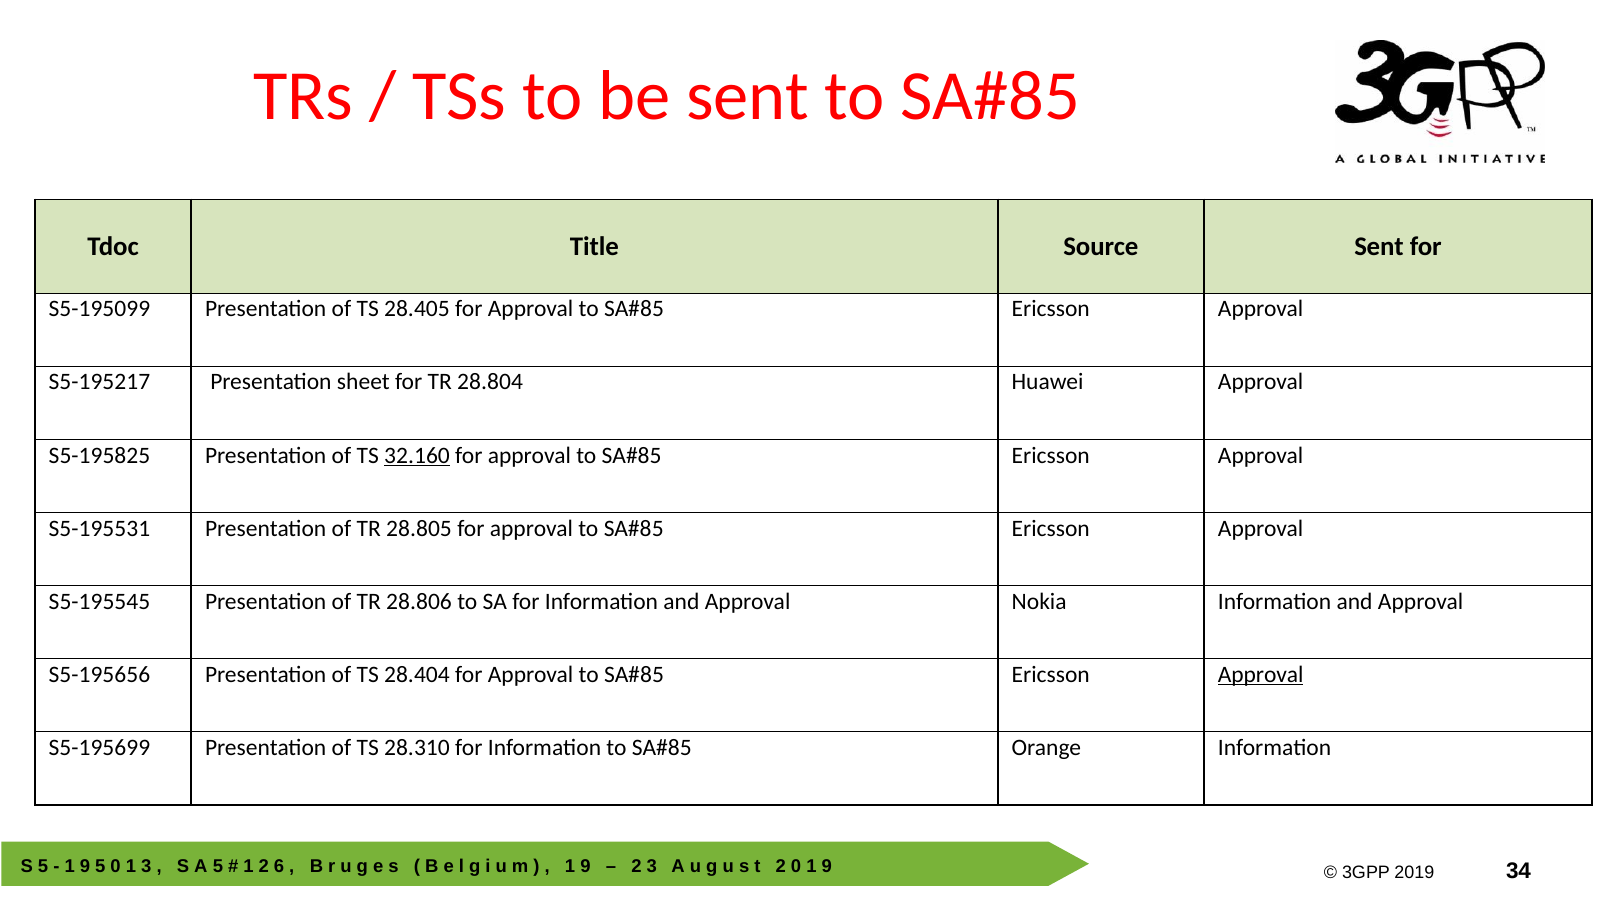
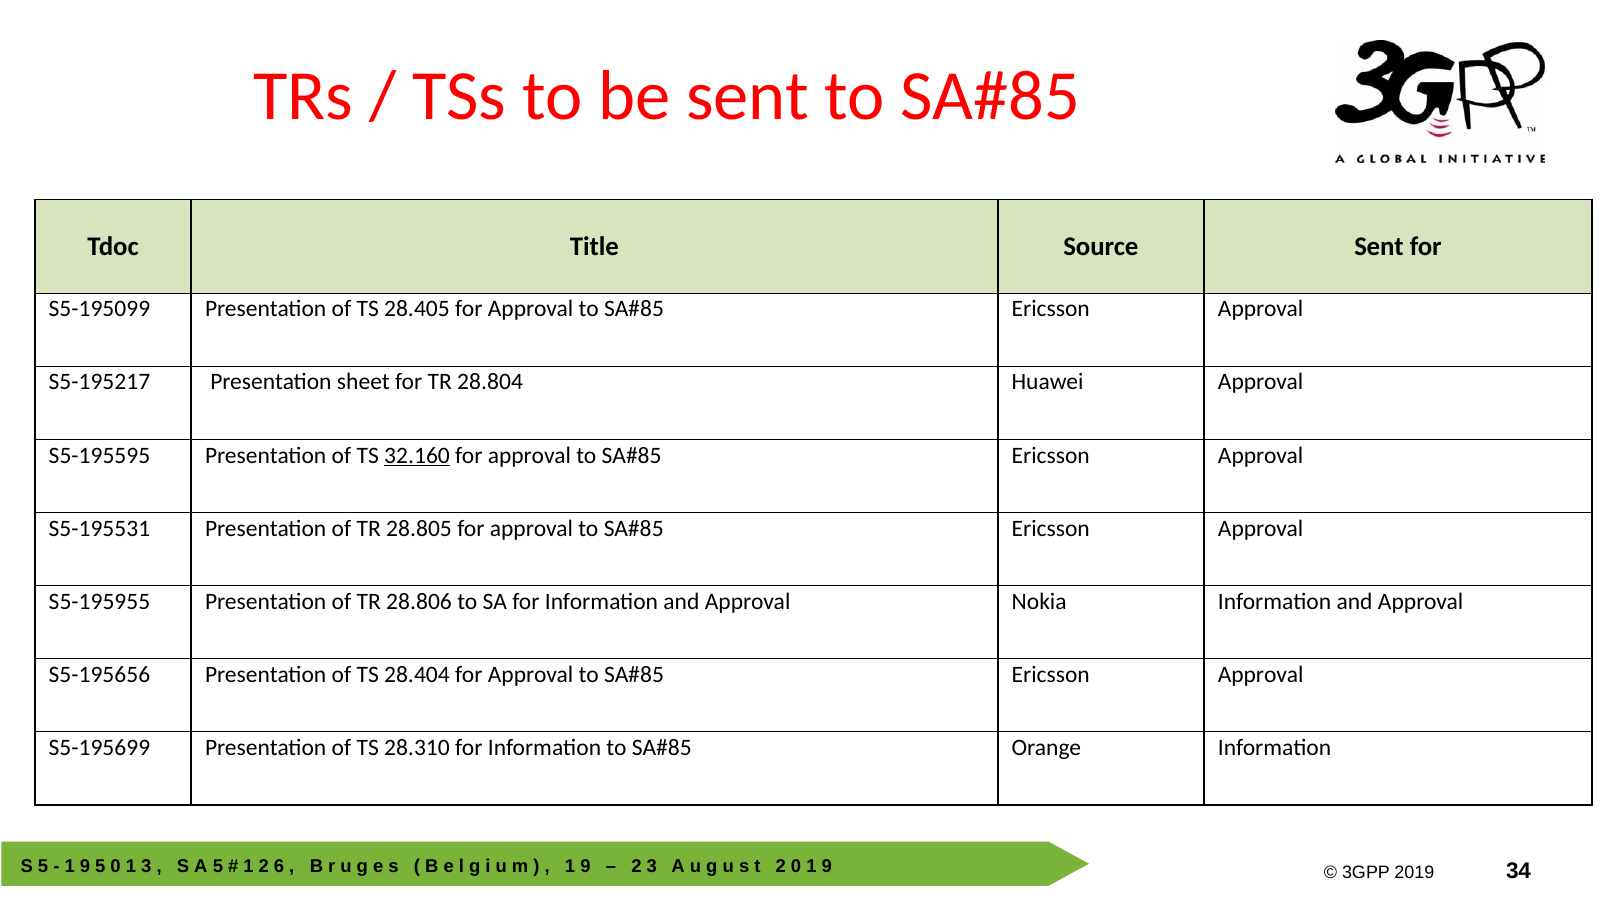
S5-195825: S5-195825 -> S5-195595 (99, 455)
S5-195545: S5-195545 -> S5-195955 (99, 601)
Approval underline: present -> none (1261, 674)
